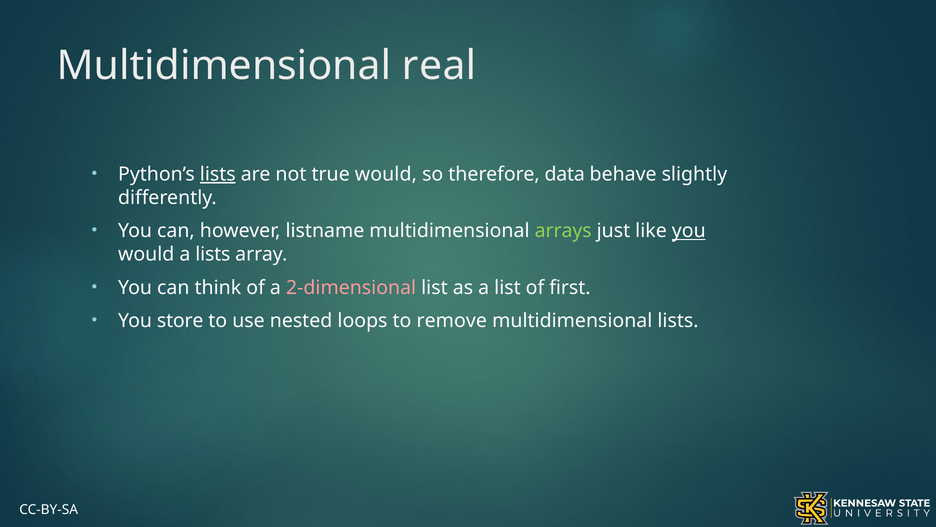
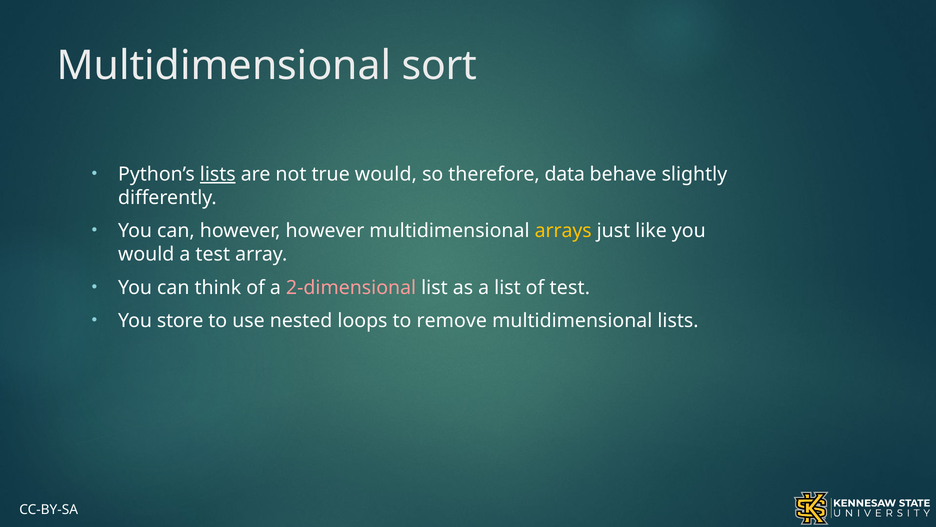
real: real -> sort (439, 66)
however listname: listname -> however (325, 231)
arrays colour: light green -> yellow (563, 231)
you underline: present -> none (689, 231)
a lists: lists -> test (213, 254)
of first: first -> test (570, 287)
